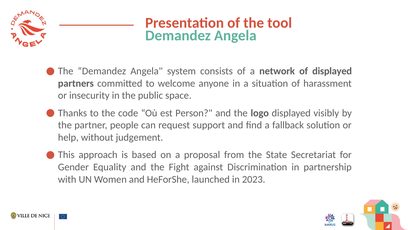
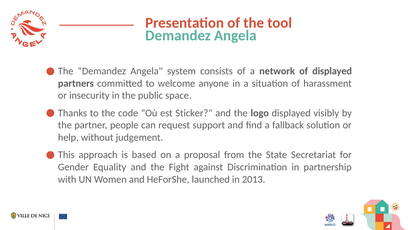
Person: Person -> Sticker (194, 113)
2023: 2023 -> 2013 (254, 179)
